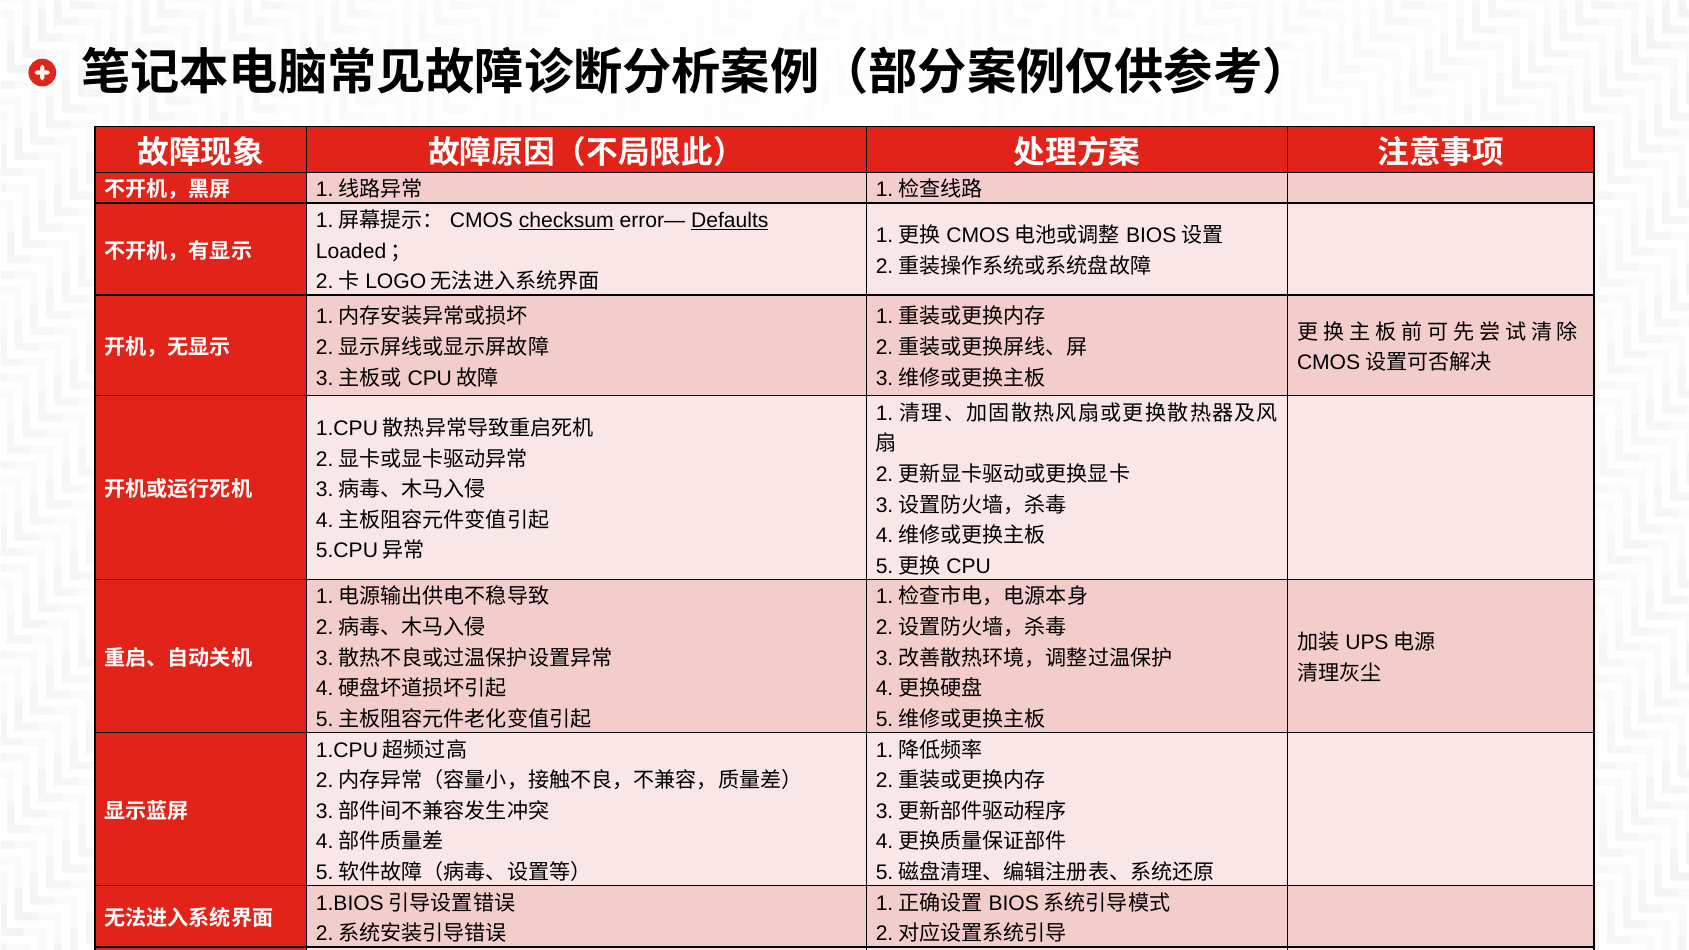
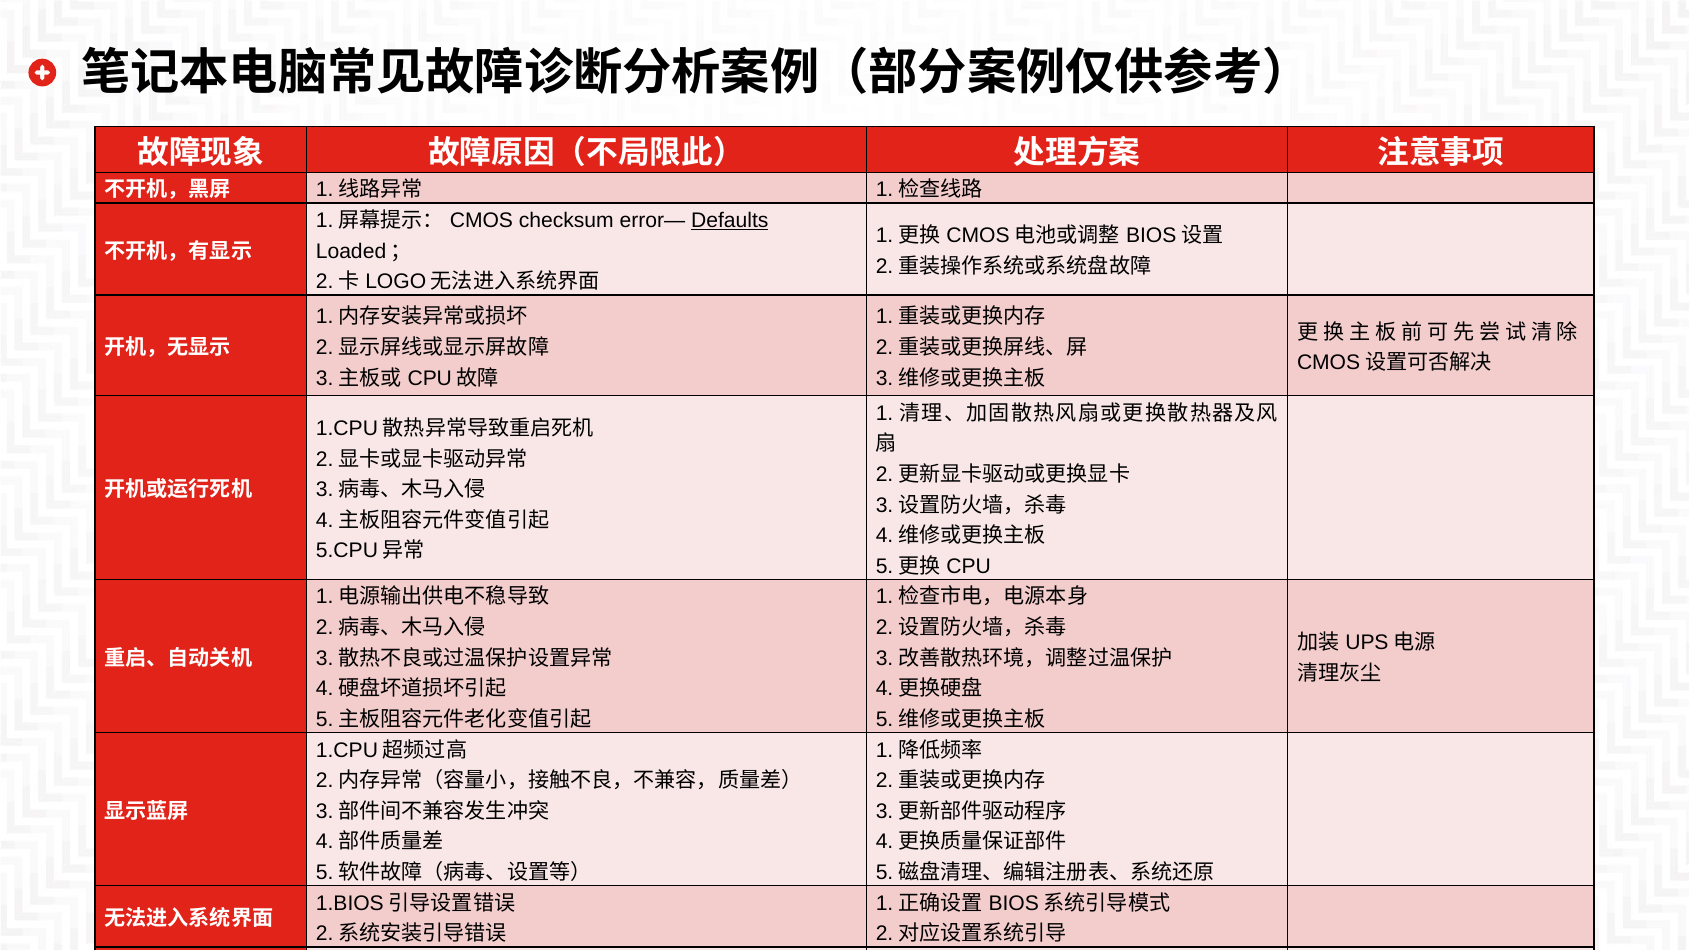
checksum underline: present -> none (566, 221)
